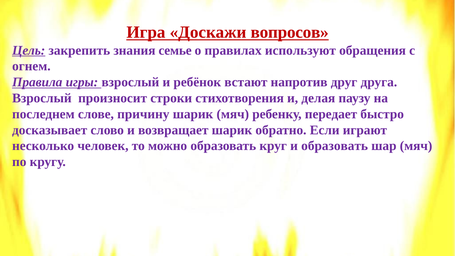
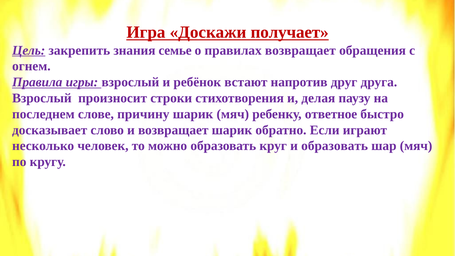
вопросов: вопросов -> получает (290, 32)
правилах используют: используют -> возвращает (300, 50)
передает: передает -> ответное (331, 114)
